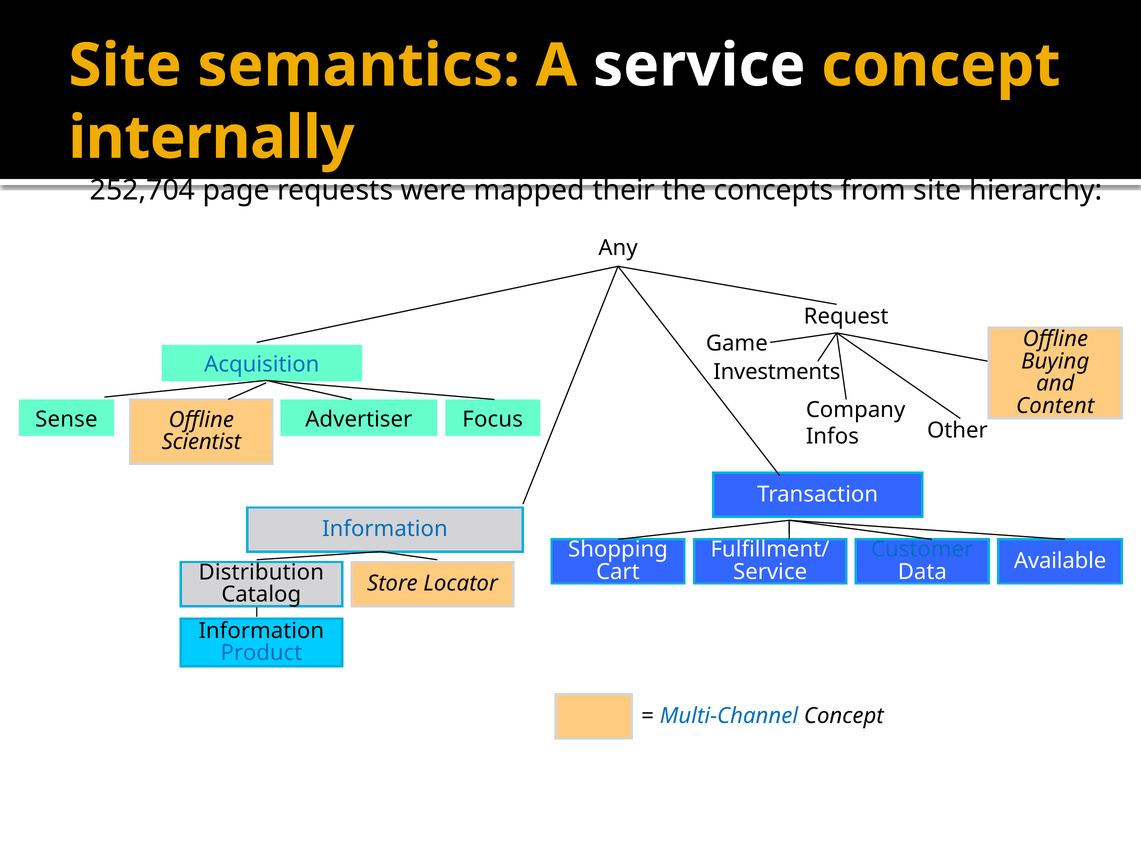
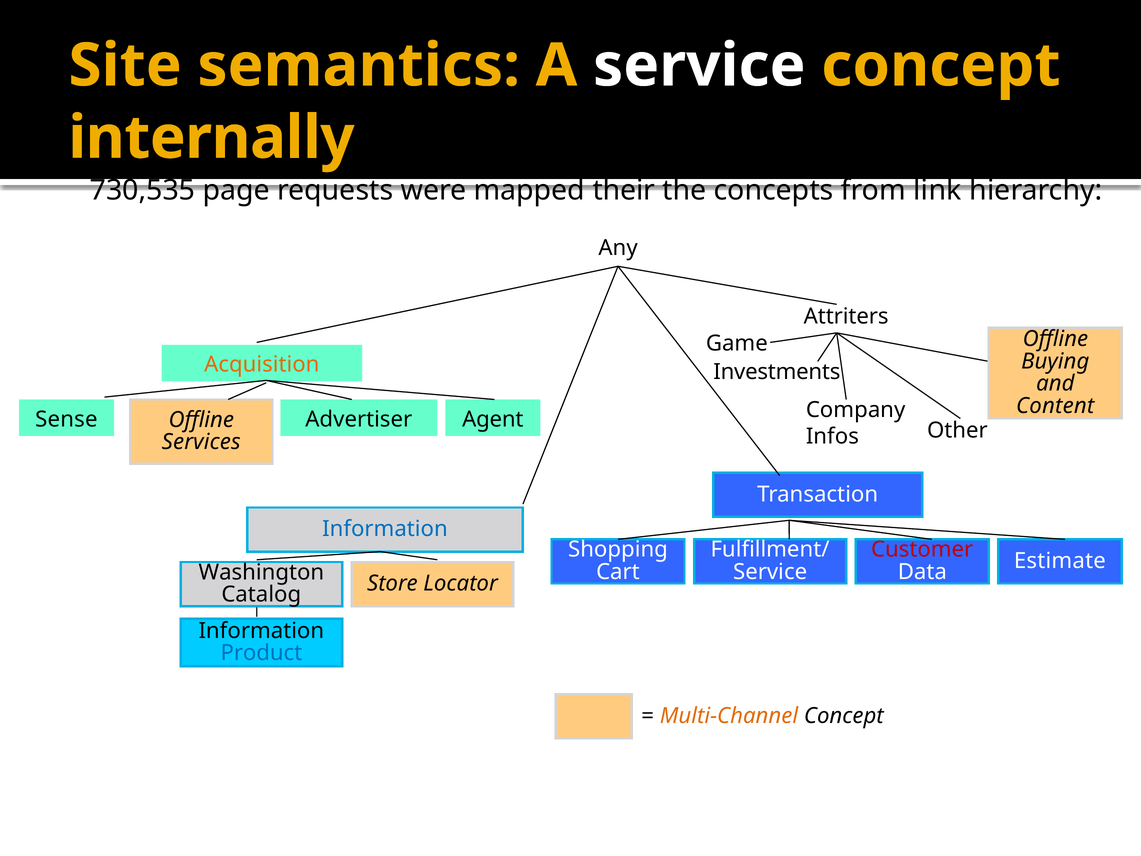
252,704: 252,704 -> 730,535 (142, 190)
from site: site -> link (937, 190)
Request: Request -> Attriters (846, 316)
Acquisition colour: blue -> orange (262, 364)
Focus: Focus -> Agent (493, 419)
Scientist: Scientist -> Services (201, 442)
Customer colour: blue -> red (922, 549)
Available: Available -> Estimate (1060, 561)
Distribution: Distribution -> Washington (261, 572)
Multi-Channel colour: blue -> orange (729, 716)
